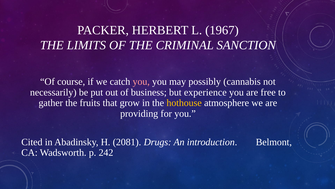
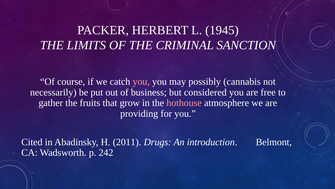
1967: 1967 -> 1945 (222, 30)
experience: experience -> considered (205, 92)
hothouse colour: yellow -> pink (184, 103)
2081: 2081 -> 2011 (127, 142)
